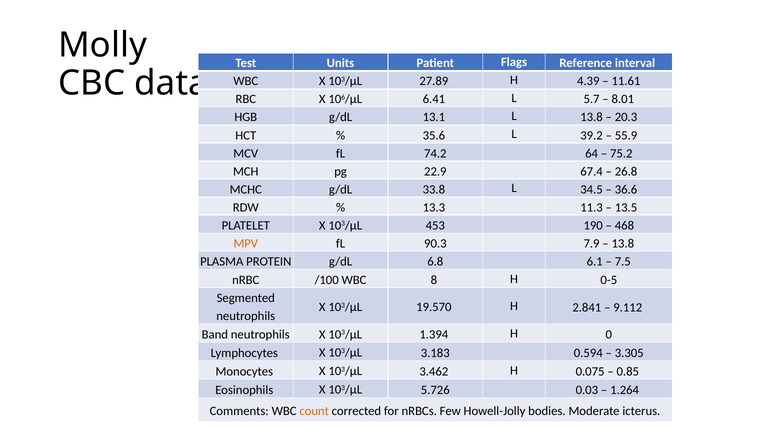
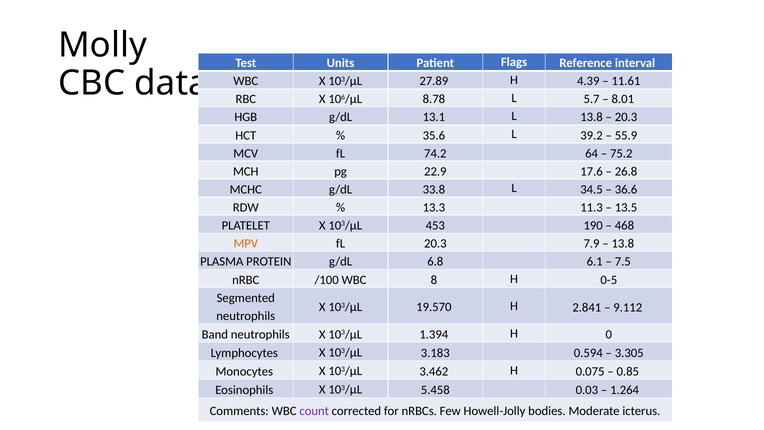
6.41: 6.41 -> 8.78 (434, 99)
67.4: 67.4 -> 17.6 (592, 171)
fL 90.3: 90.3 -> 20.3 (435, 243)
5.726: 5.726 -> 5.458 (435, 390)
count colour: orange -> purple (314, 411)
